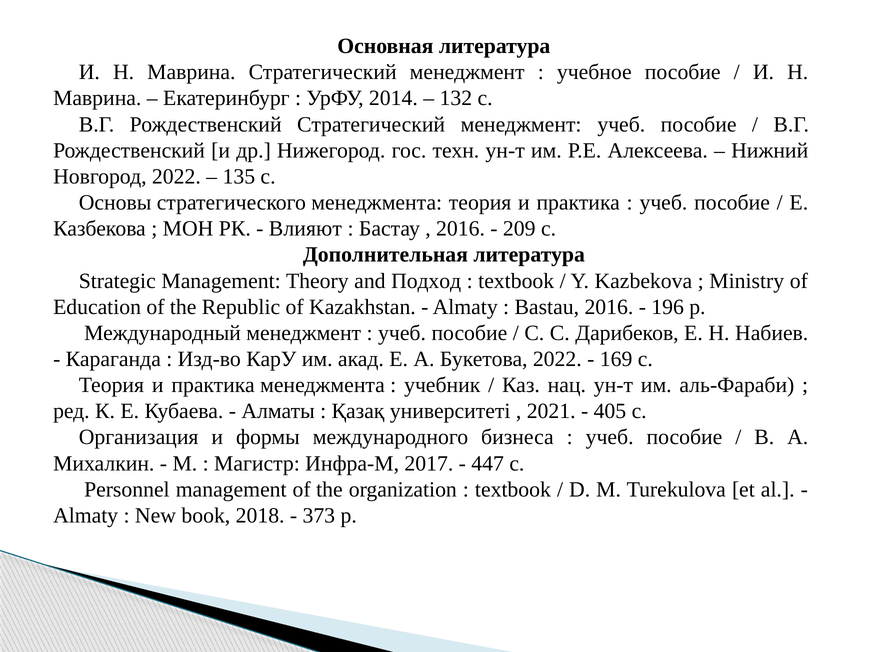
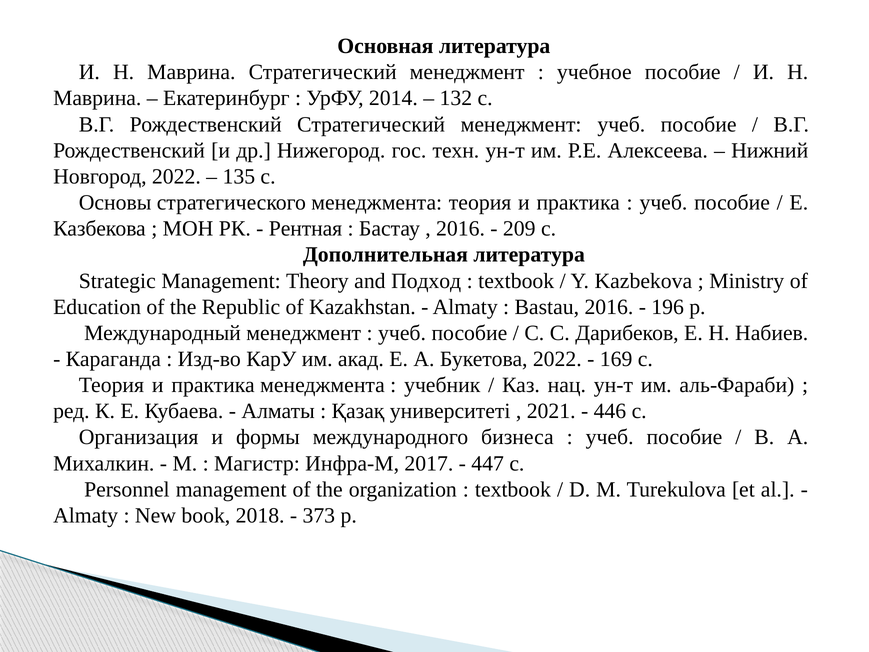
Влияют: Влияют -> Рентная (305, 229)
405: 405 -> 446 (610, 411)
